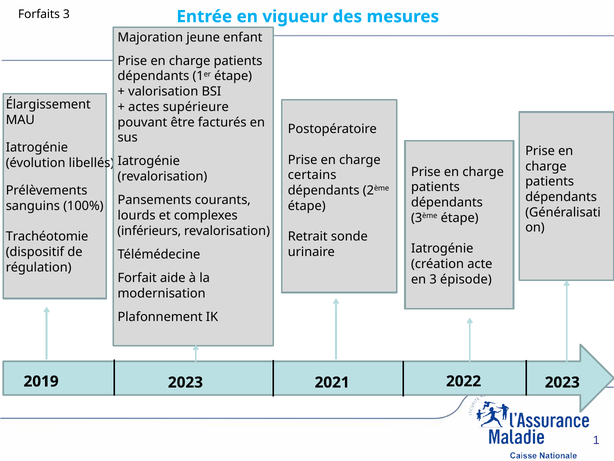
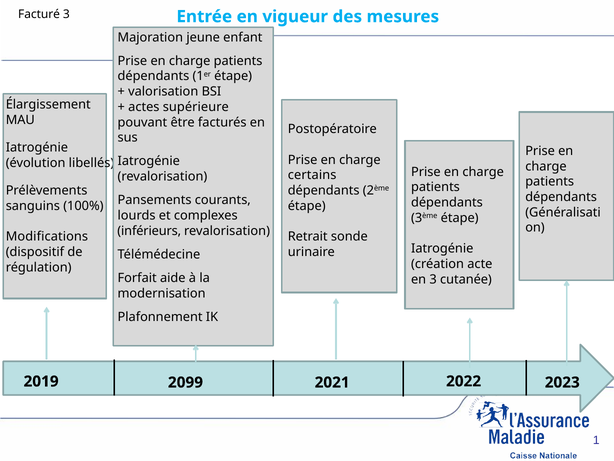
Forfaits: Forfaits -> Facturé (39, 14)
Trachéotomie: Trachéotomie -> Modifications (47, 236)
épisode: épisode -> cutanée (466, 279)
2019 2023: 2023 -> 2099 (185, 382)
